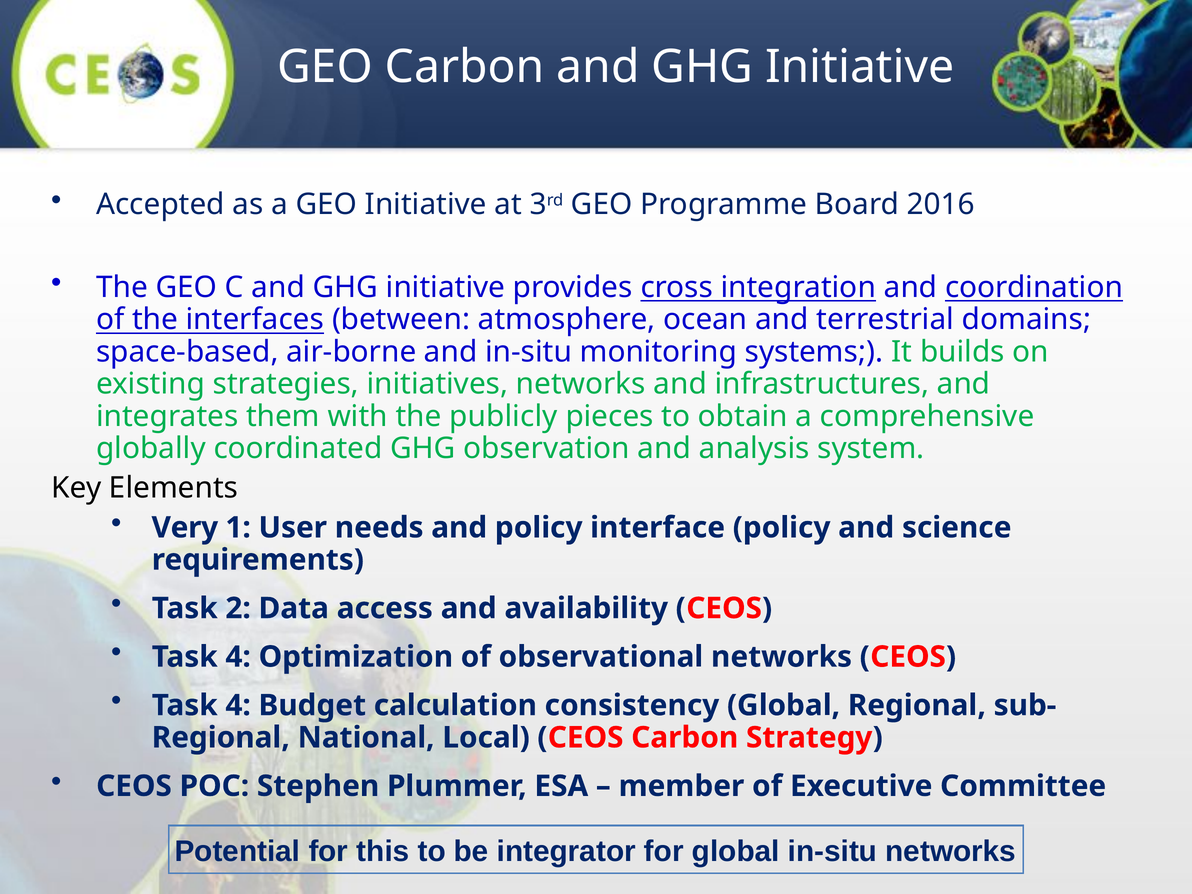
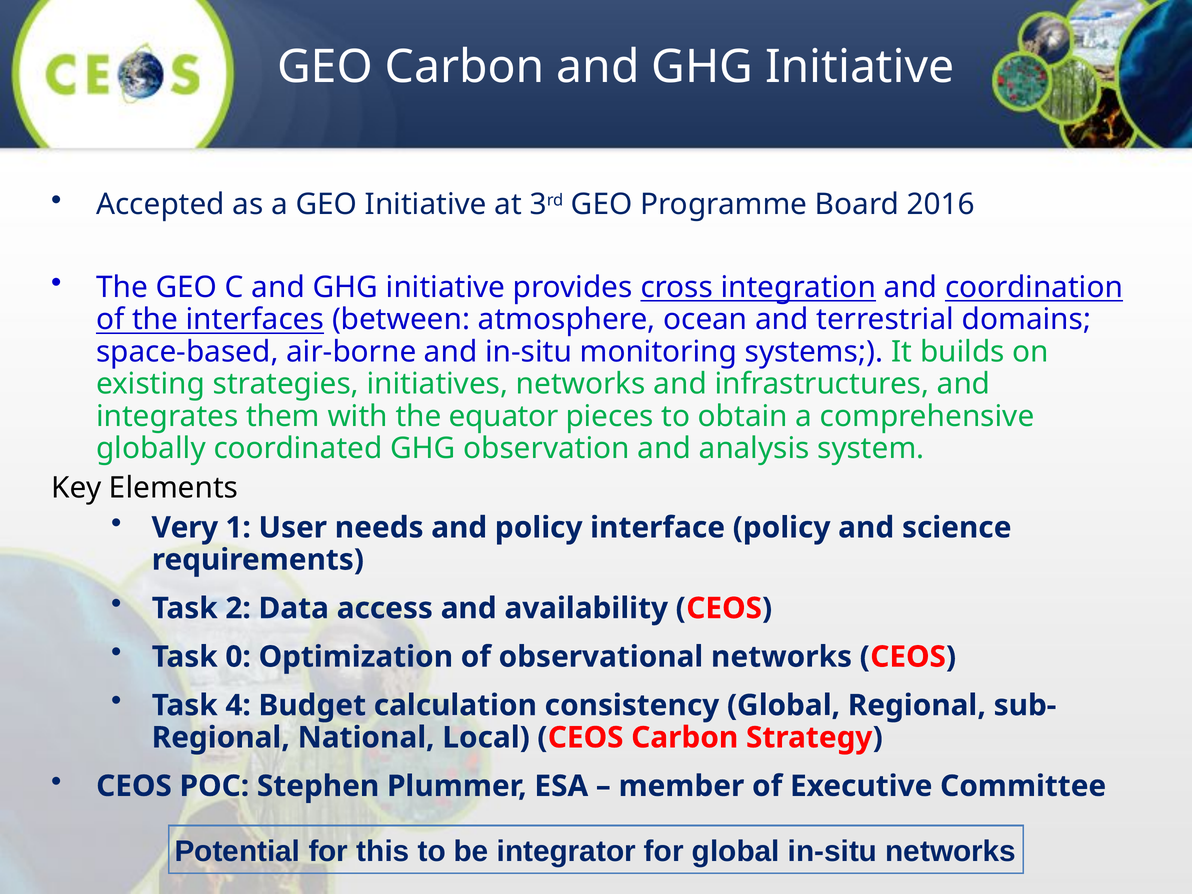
publicly: publicly -> equator (504, 416)
4: 4 -> 0 (238, 657)
